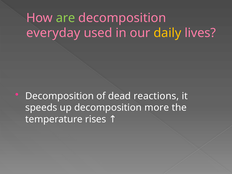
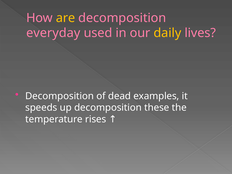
are colour: light green -> yellow (66, 18)
reactions: reactions -> examples (156, 96)
more: more -> these (157, 108)
